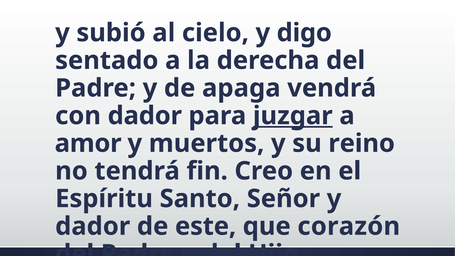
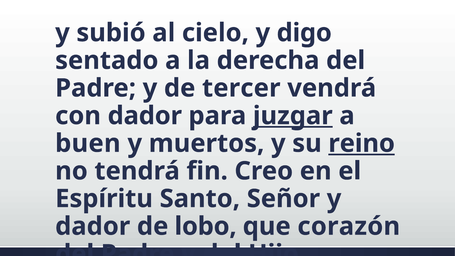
apaga: apaga -> tercer (241, 88)
amor: amor -> buen (88, 143)
reino underline: none -> present (362, 143)
este: este -> lobo (206, 226)
